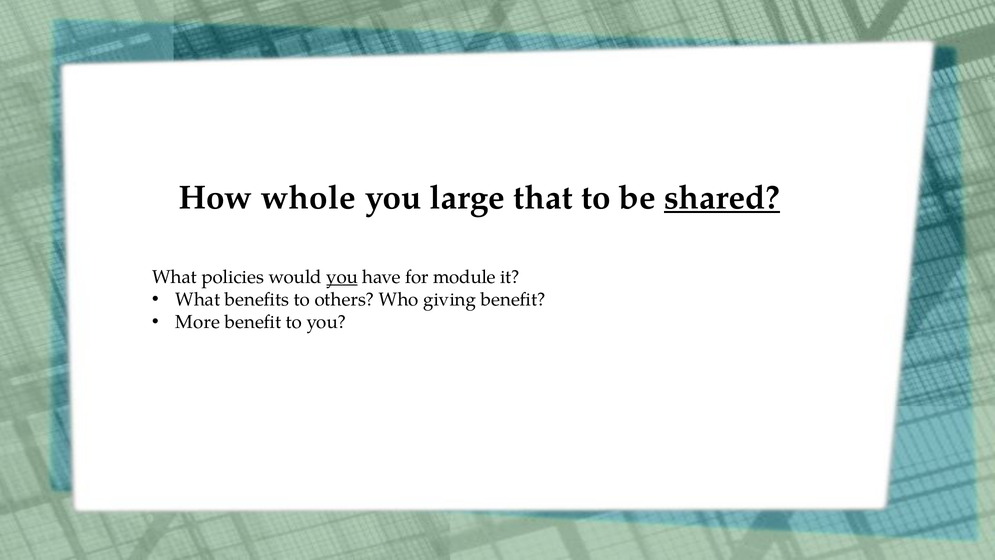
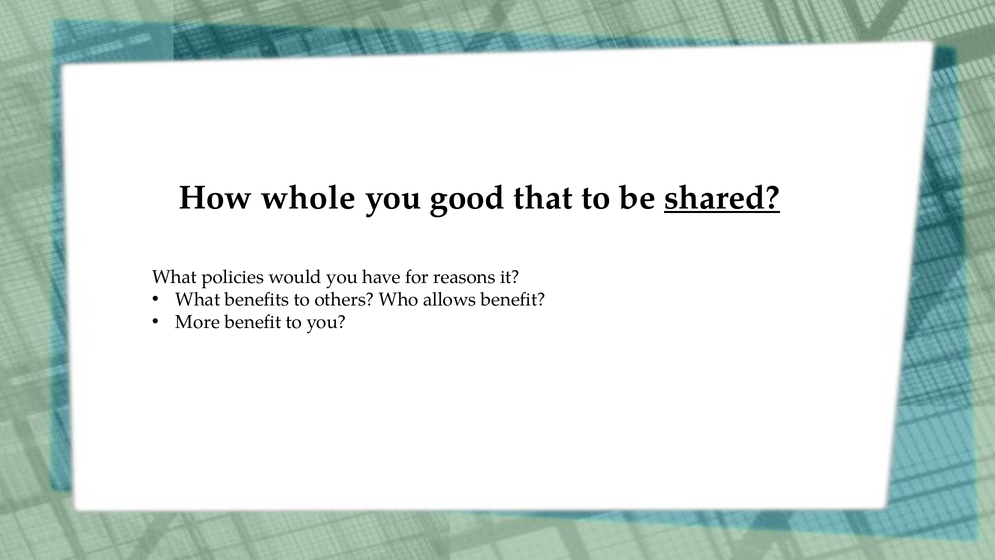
large: large -> good (467, 198)
you underline: present -> none (342, 277)
module: module -> reasons (464, 277)
giving: giving -> allows (450, 299)
